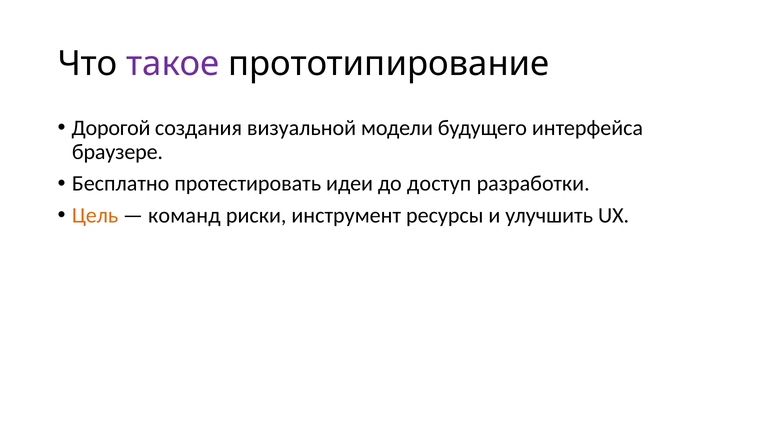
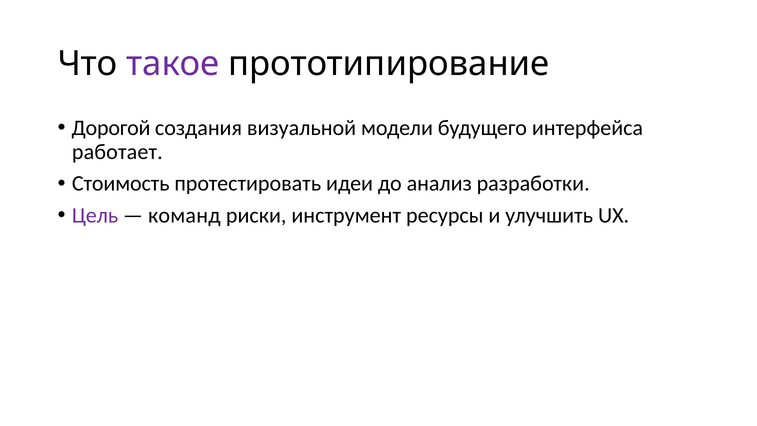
браузере: браузере -> работает (117, 152)
Бесплатно: Бесплатно -> Стоимость (121, 184)
доступ: доступ -> анализ (439, 184)
Цель colour: orange -> purple (95, 215)
